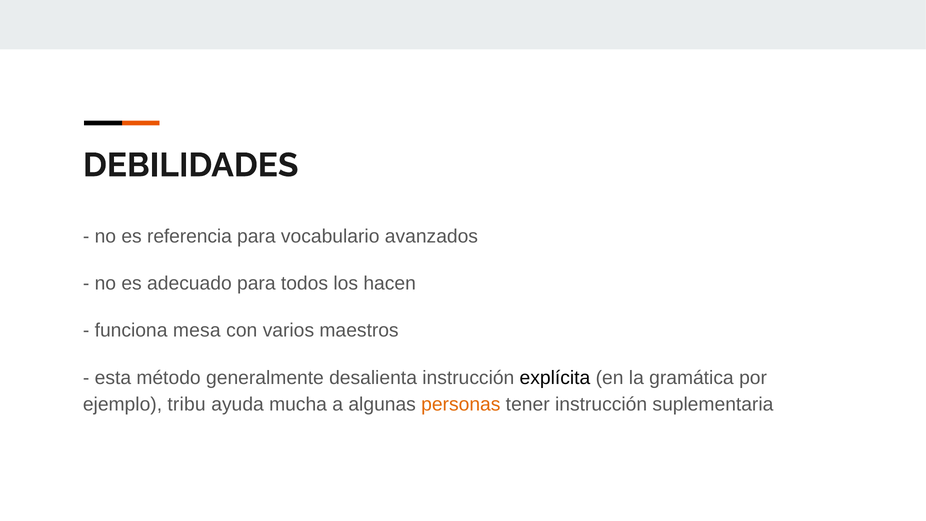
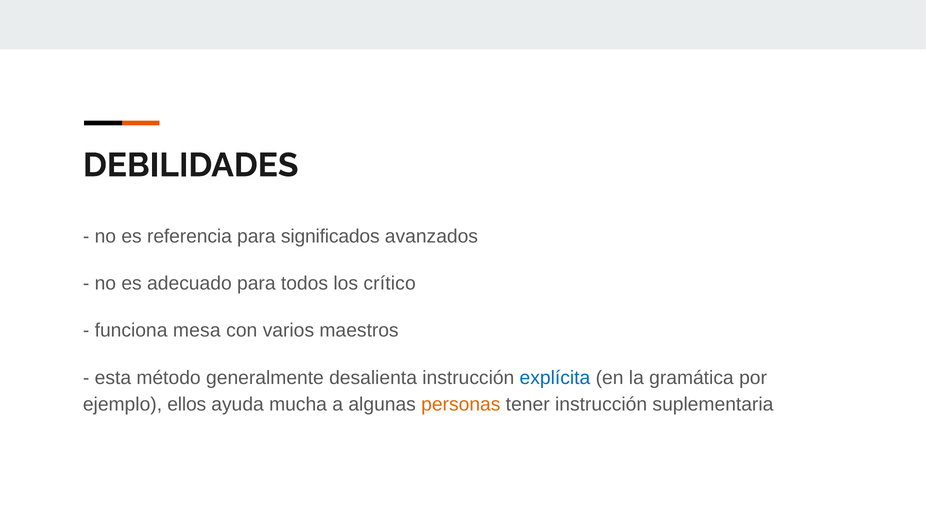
vocabulario: vocabulario -> significados (330, 236)
hacen: hacen -> crítico (390, 283)
explícita colour: black -> blue (555, 378)
tribu: tribu -> ellos (187, 404)
